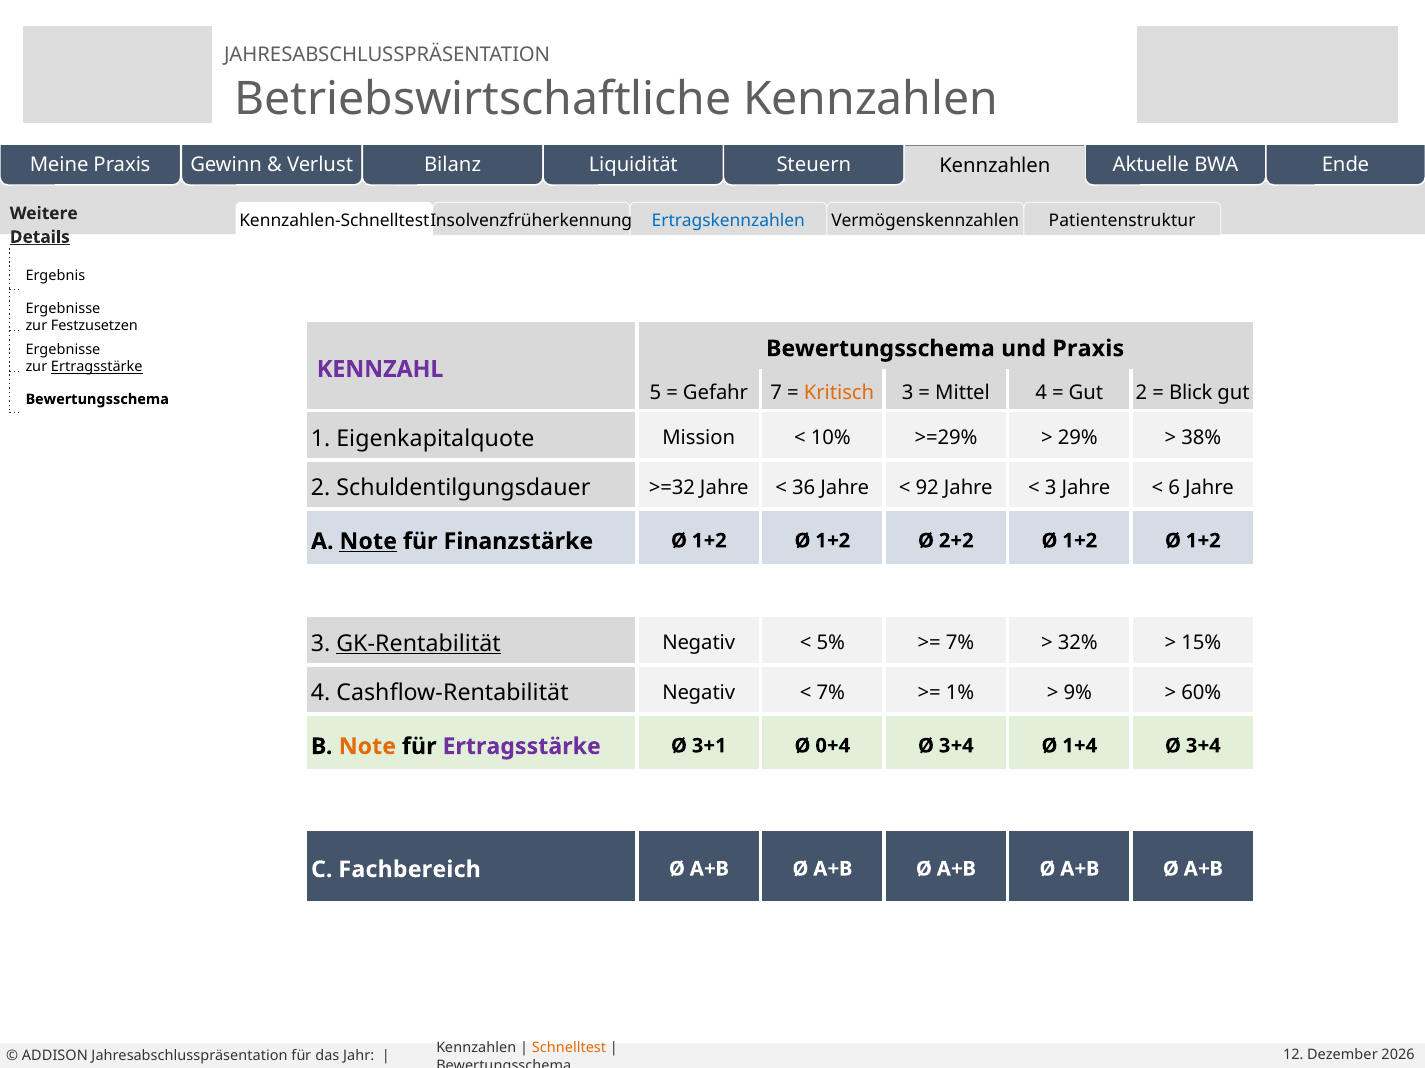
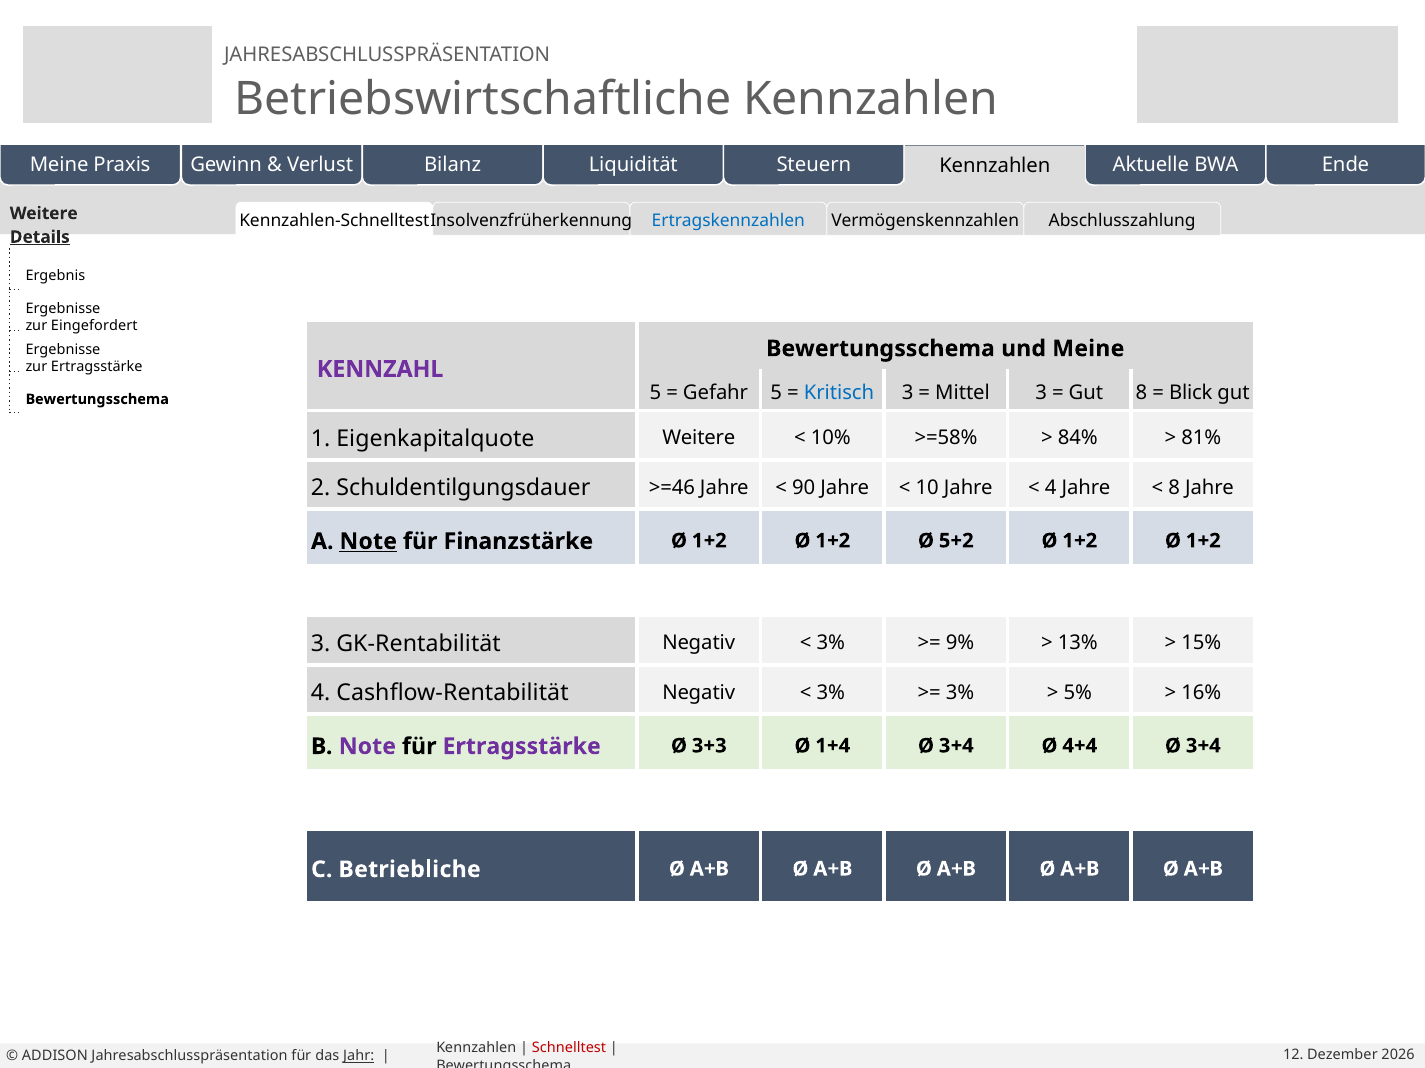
Patientenstruktur: Patientenstruktur -> Abschlusszahlung (1122, 221)
Festzusetzen: Festzusetzen -> Eingefordert (94, 326)
und Praxis: Praxis -> Meine (1088, 349)
Ertragsstärke underline: present -> none (97, 367)
Gefahr 7: 7 -> 5 (776, 393)
Kritisch colour: orange -> blue (839, 393)
Mittel 4: 4 -> 3 (1041, 393)
Gut 2: 2 -> 8 (1142, 393)
Eigenkapitalquote Mission: Mission -> Weitere (699, 438)
>=29%: >=29% -> >=58% (946, 438)
29%: 29% -> 84% (1078, 438)
38%: 38% -> 81% (1201, 438)
>=32: >=32 -> >=46 (672, 487)
36: 36 -> 90 (804, 487)
92: 92 -> 10 (927, 487)
3: 3 -> 4 (1051, 487)
6: 6 -> 8 (1174, 487)
2+2: 2+2 -> 5+2 (956, 541)
GK-Rentabilität underline: present -> none (419, 644)
5%: 5% -> 3% (831, 643)
7%: 7% -> 9% (960, 643)
32%: 32% -> 13% (1078, 643)
7%: 7% -> 3% (831, 693)
1%: 1% -> 3% (960, 693)
9%: 9% -> 5% (1078, 693)
60%: 60% -> 16% (1201, 693)
Note colour: orange -> purple (367, 746)
3+1: 3+1 -> 3+3 (709, 746)
0+4: 0+4 -> 1+4 (833, 746)
1+4: 1+4 -> 4+4 (1080, 746)
Fachbereich: Fachbereich -> Betriebliche (410, 870)
Schnelltest colour: orange -> red (569, 1048)
Jahr underline: none -> present (359, 1056)
